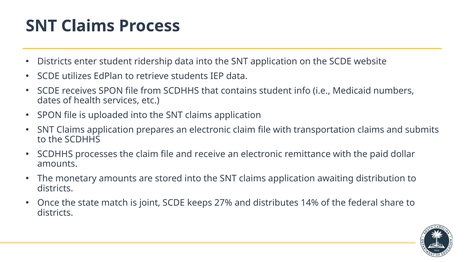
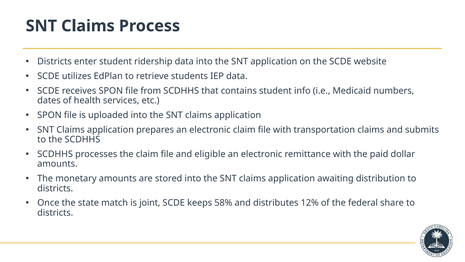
receive: receive -> eligible (210, 154)
27%: 27% -> 58% (223, 203)
14%: 14% -> 12% (310, 203)
